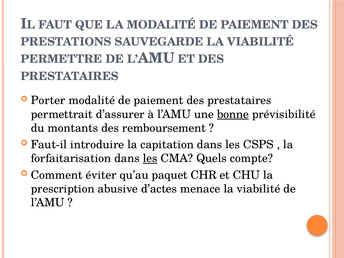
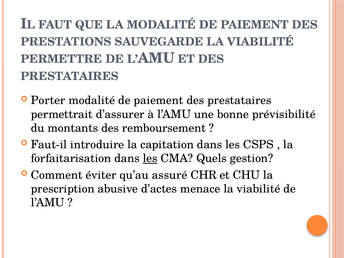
bonne underline: present -> none (233, 114)
compte: compte -> gestion (252, 158)
paquet: paquet -> assuré (170, 175)
